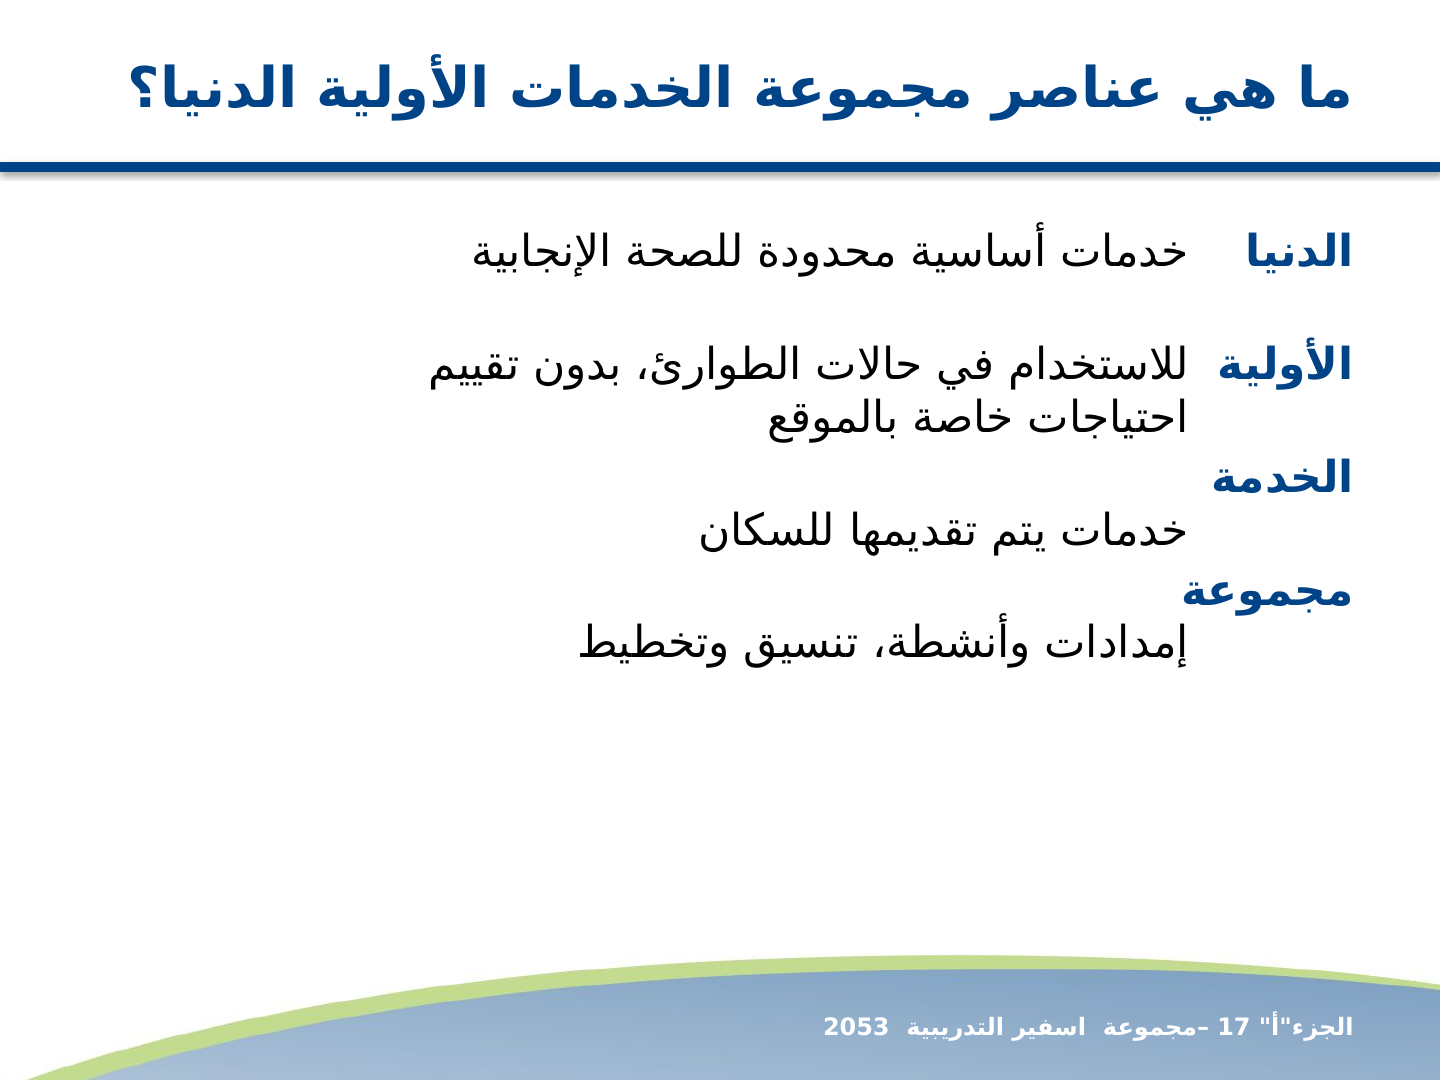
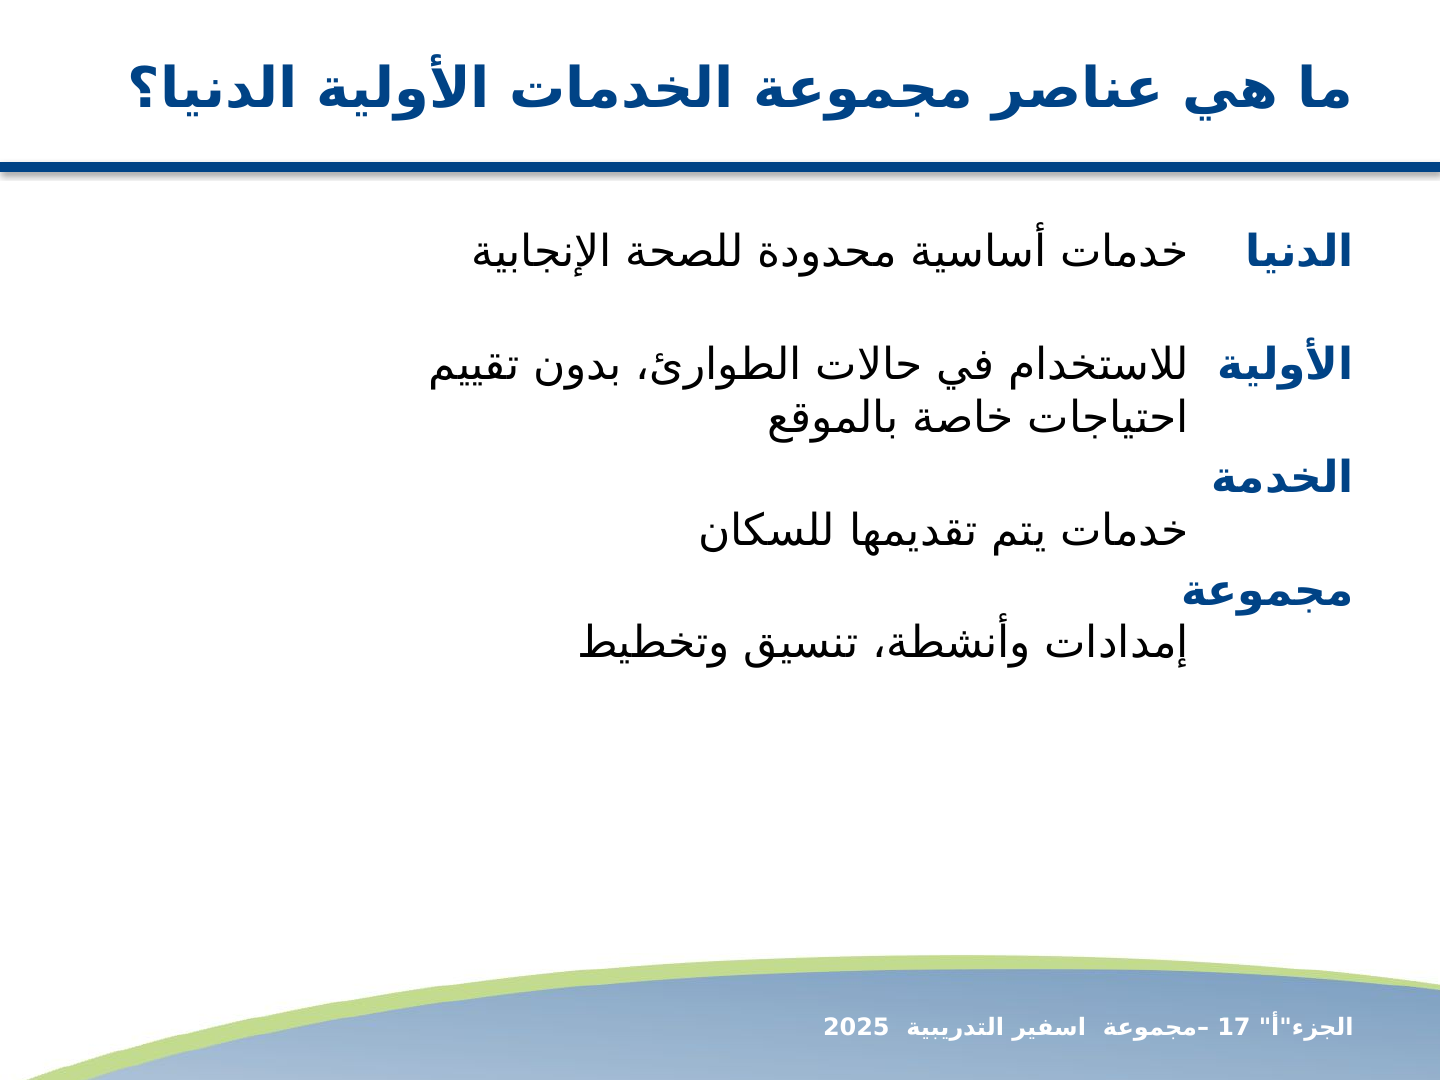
2053: 2053 -> 2025 (856, 1027)
